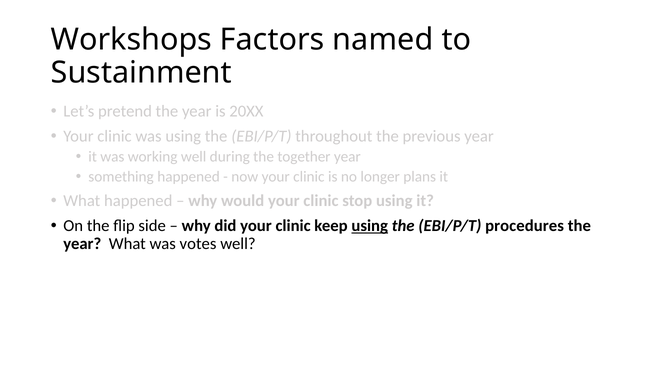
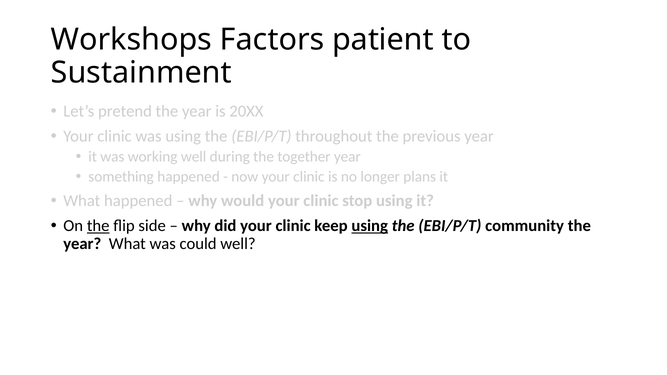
named: named -> patient (383, 40)
the underline: none -> present (98, 226)
procedures: procedures -> community (525, 226)
votes: votes -> could (198, 244)
